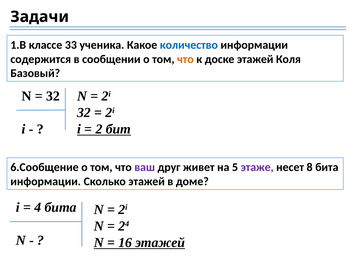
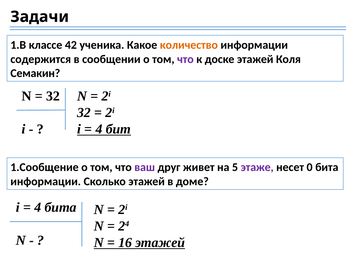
33: 33 -> 42 (71, 45)
количество colour: blue -> orange (189, 45)
что colour: orange -> purple (185, 59)
Базовый: Базовый -> Семакин (35, 73)
2: 2 -> 4 (99, 129)
6.Сообщение: 6.Сообщение -> 1.Сообщение (45, 167)
8: 8 -> 0 (310, 167)
